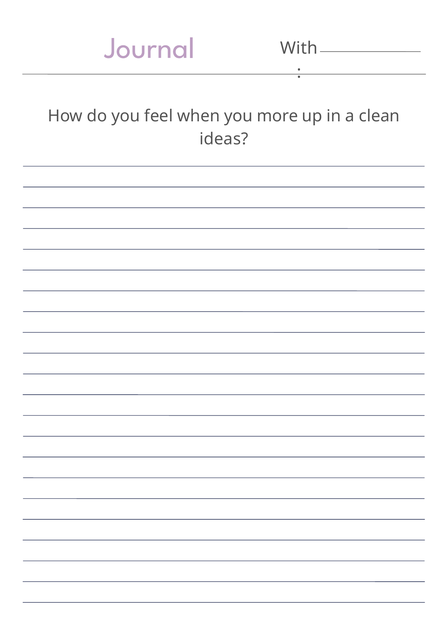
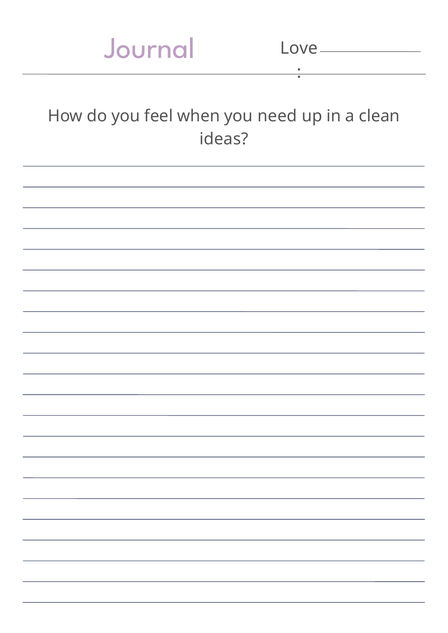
With: With -> Love (299, 48)
more: more -> need (277, 116)
